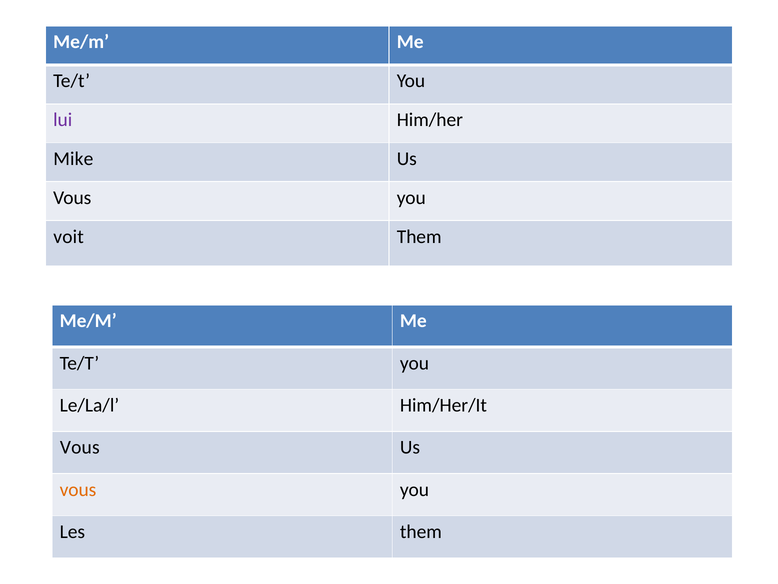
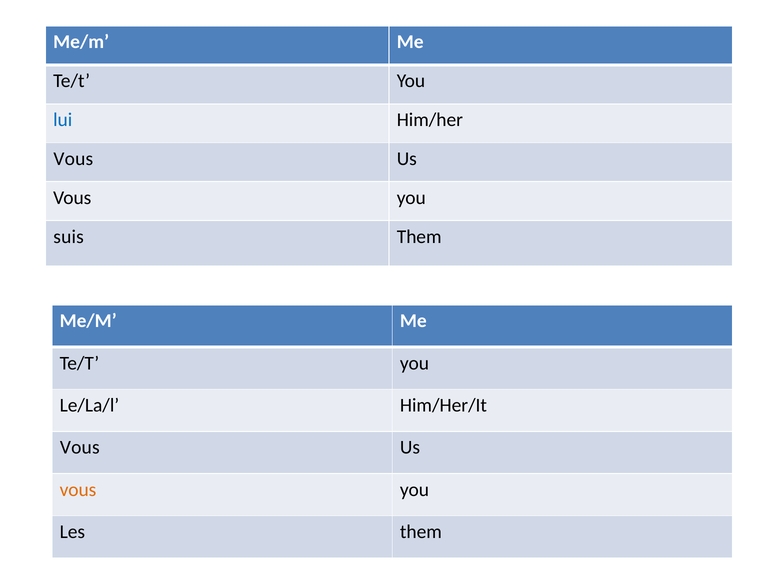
lui colour: purple -> blue (63, 120)
Mike: Mike -> Vous (73, 159)
voit: voit -> suis (69, 236)
